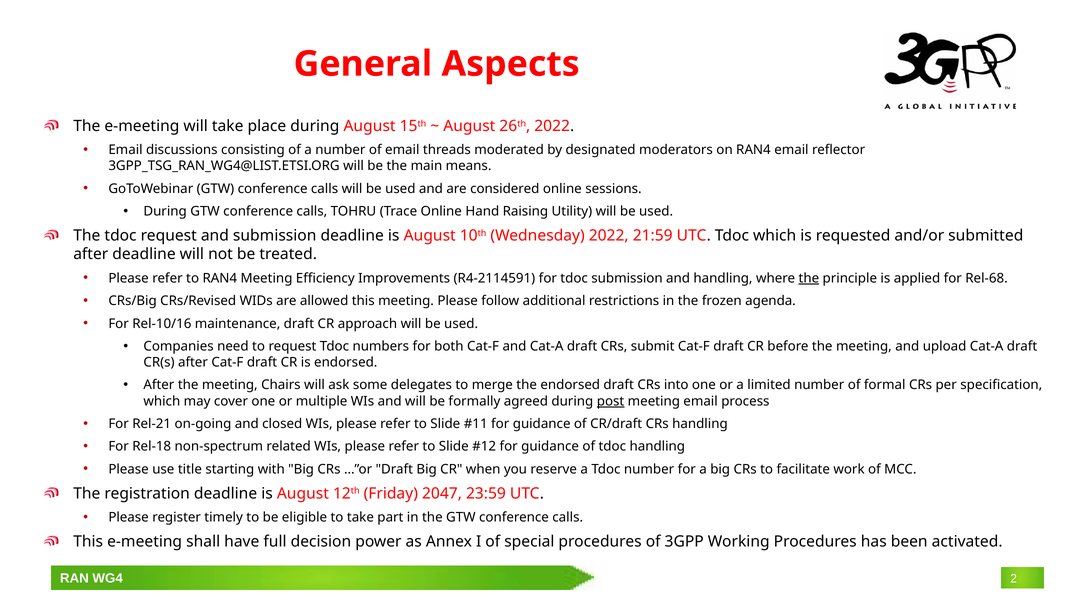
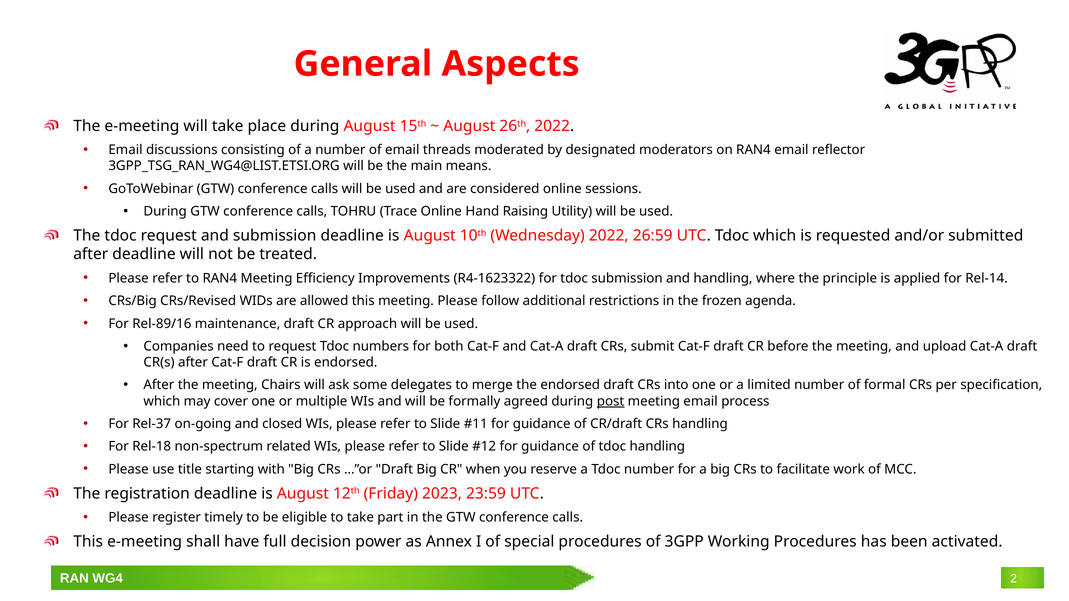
21:59: 21:59 -> 26:59 (653, 236)
R4-2114591: R4-2114591 -> R4-1623322 (494, 278)
the underline: present -> none (809, 278)
Rel-68: Rel-68 -> Rel-14 (987, 278)
Rel-10/16: Rel-10/16 -> Rel-89/16 (162, 324)
Rel-21: Rel-21 -> Rel-37 (152, 424)
2047: 2047 -> 2023 (442, 494)
